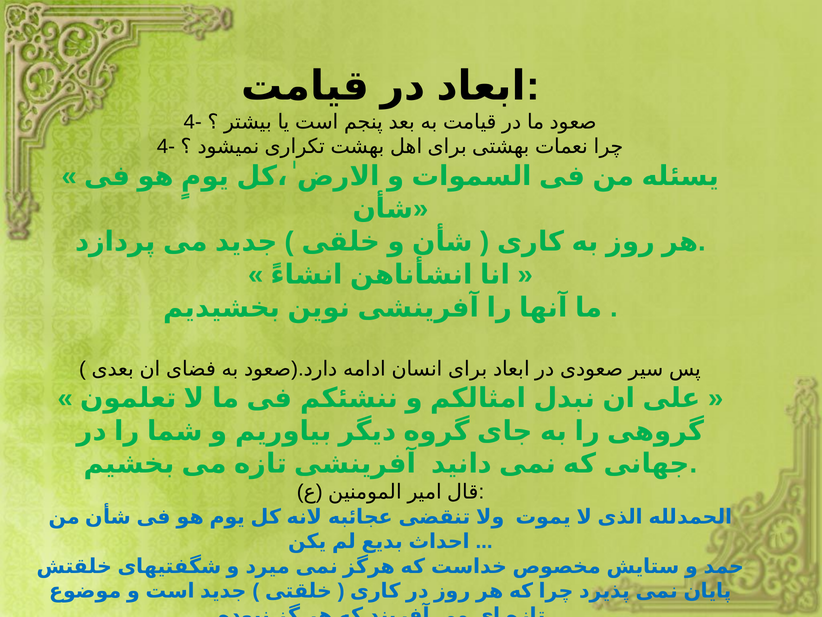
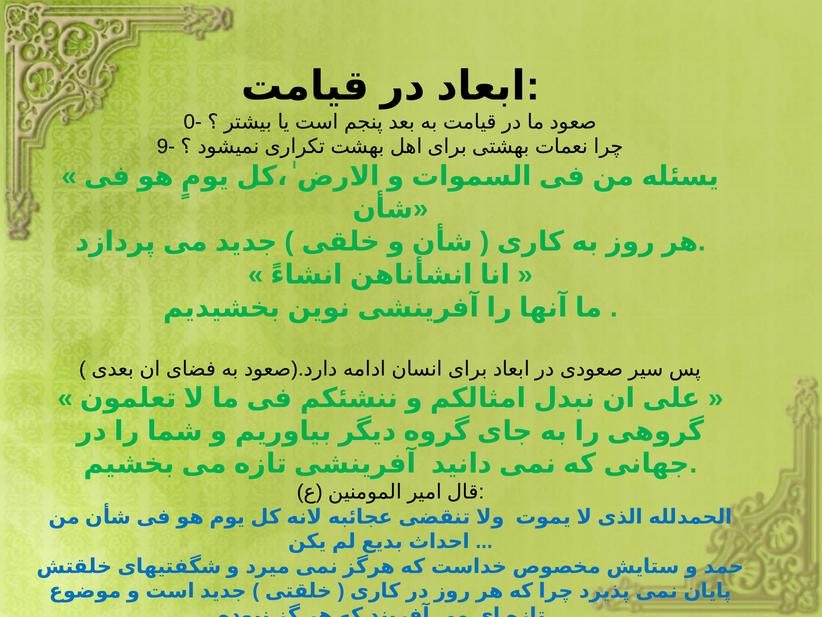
4-: 4- -> 0- (193, 122)
4-: 4- -> 9- (166, 147)
